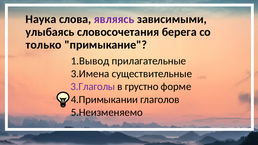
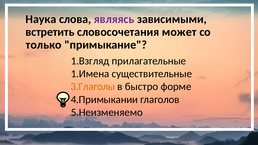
улыбаясь: улыбаясь -> встретить (50, 32)
берега: берега -> может (179, 32)
1.Вывод: 1.Вывод -> 1.Взгляд (90, 61)
3.Имена: 3.Имена -> 1.Имена (90, 74)
3.Глаголы colour: purple -> orange (93, 87)
грустно: грустно -> быстро (142, 87)
